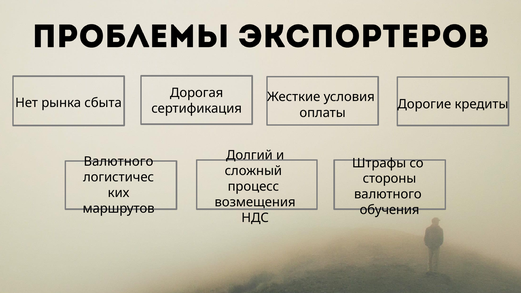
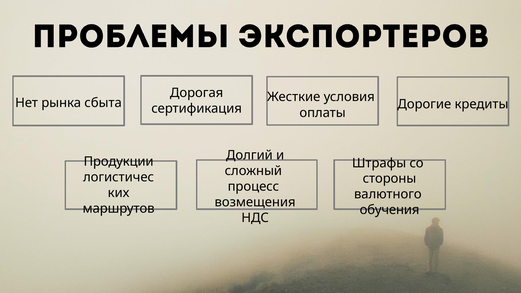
Валютного: Валютного -> Продукции (119, 162)
